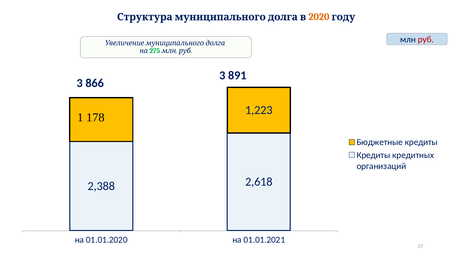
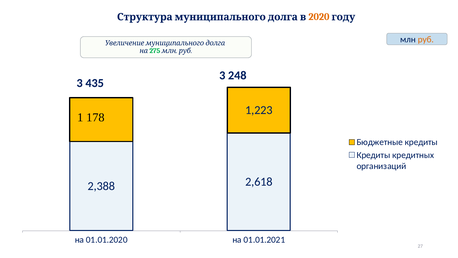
руб colour: red -> orange (426, 40)
891: 891 -> 248 (237, 75)
866: 866 -> 435 (95, 83)
